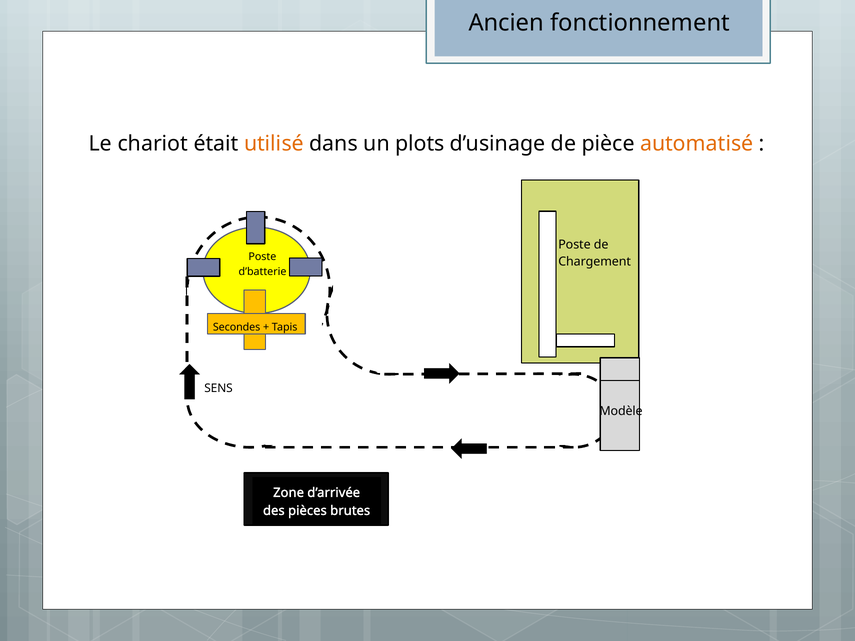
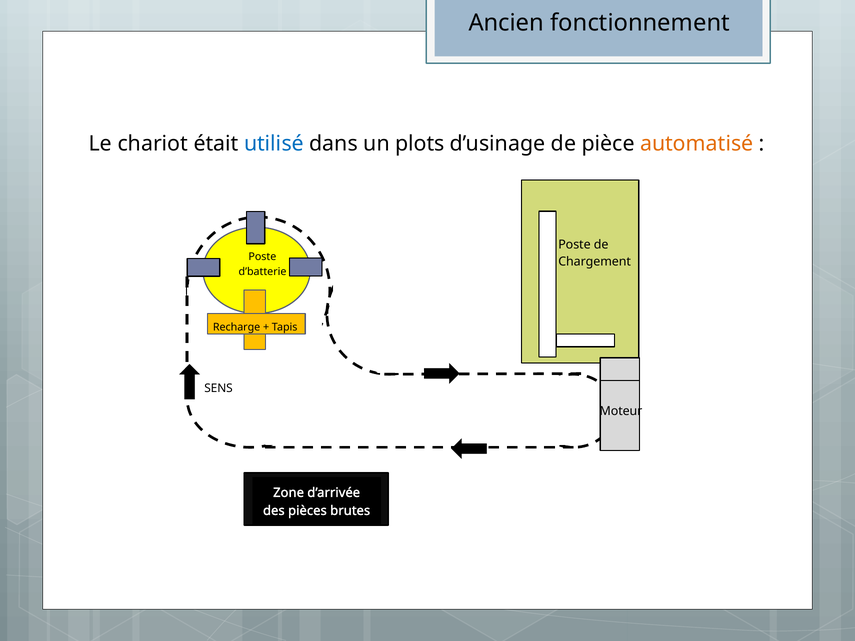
utilisé colour: orange -> blue (274, 144)
Secondes: Secondes -> Recharge (237, 327)
Modèle: Modèle -> Moteur (621, 411)
